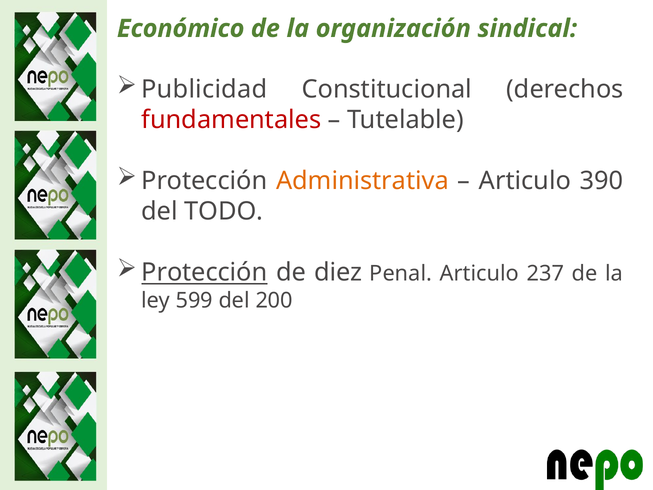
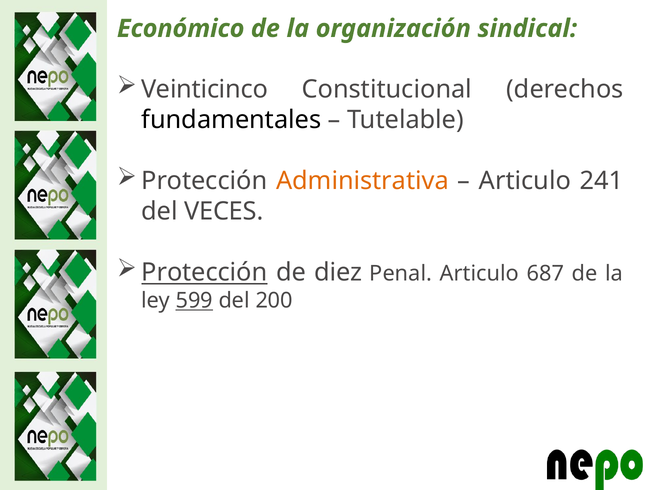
Publicidad: Publicidad -> Veinticinco (205, 90)
fundamentales colour: red -> black (231, 120)
390: 390 -> 241 (601, 181)
TODO: TODO -> VECES (224, 211)
237: 237 -> 687 (545, 274)
599 underline: none -> present (194, 301)
